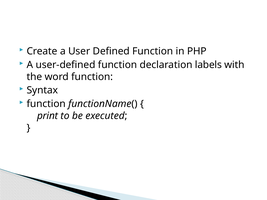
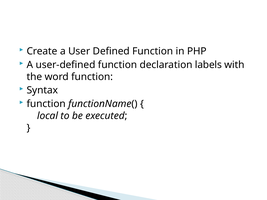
print: print -> local (48, 116)
